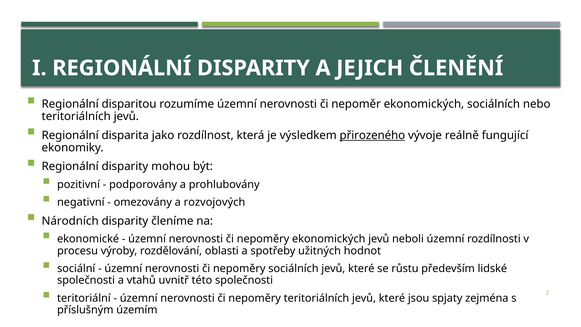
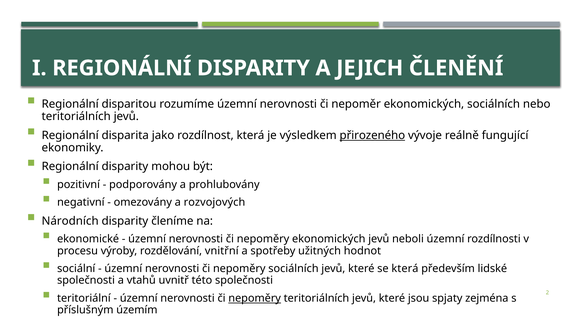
oblasti: oblasti -> vnitřní (222, 251)
se růstu: růstu -> která (405, 268)
nepoměry underline: none -> present (255, 298)
